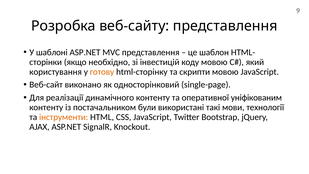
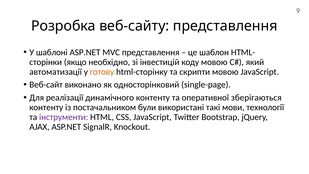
користування: користування -> автоматизації (56, 72)
уніфікованим: уніфікованим -> зберігаються (256, 98)
інструменти colour: orange -> purple (64, 117)
